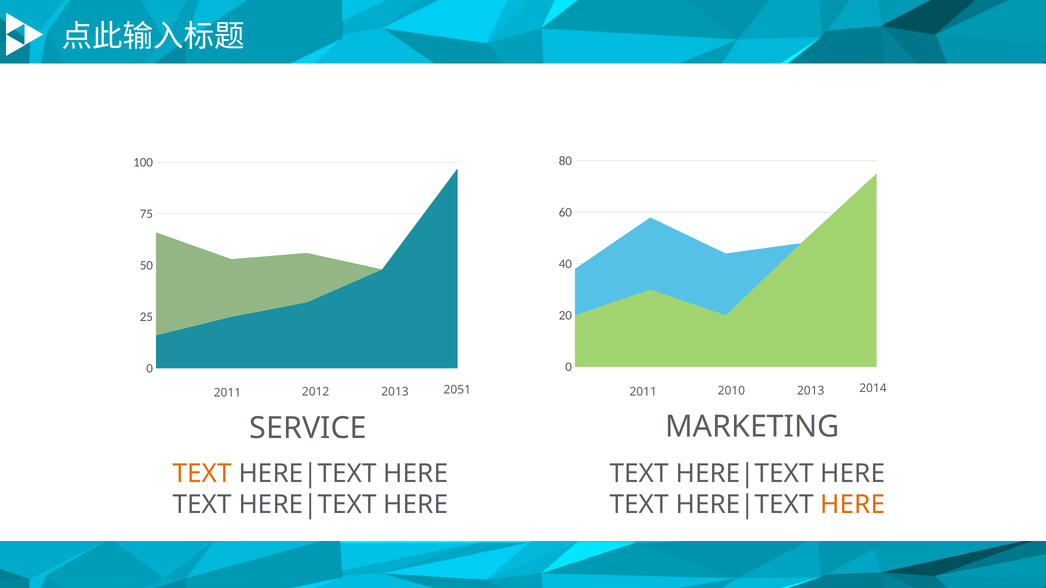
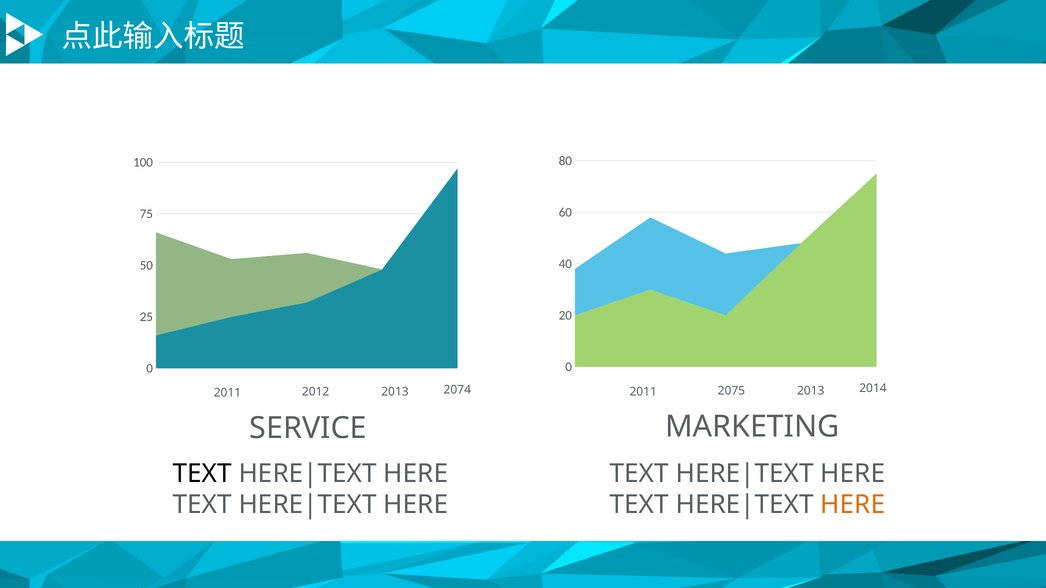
2051: 2051 -> 2074 (457, 390)
2010: 2010 -> 2075 (731, 391)
TEXT colour: orange -> black (202, 474)
